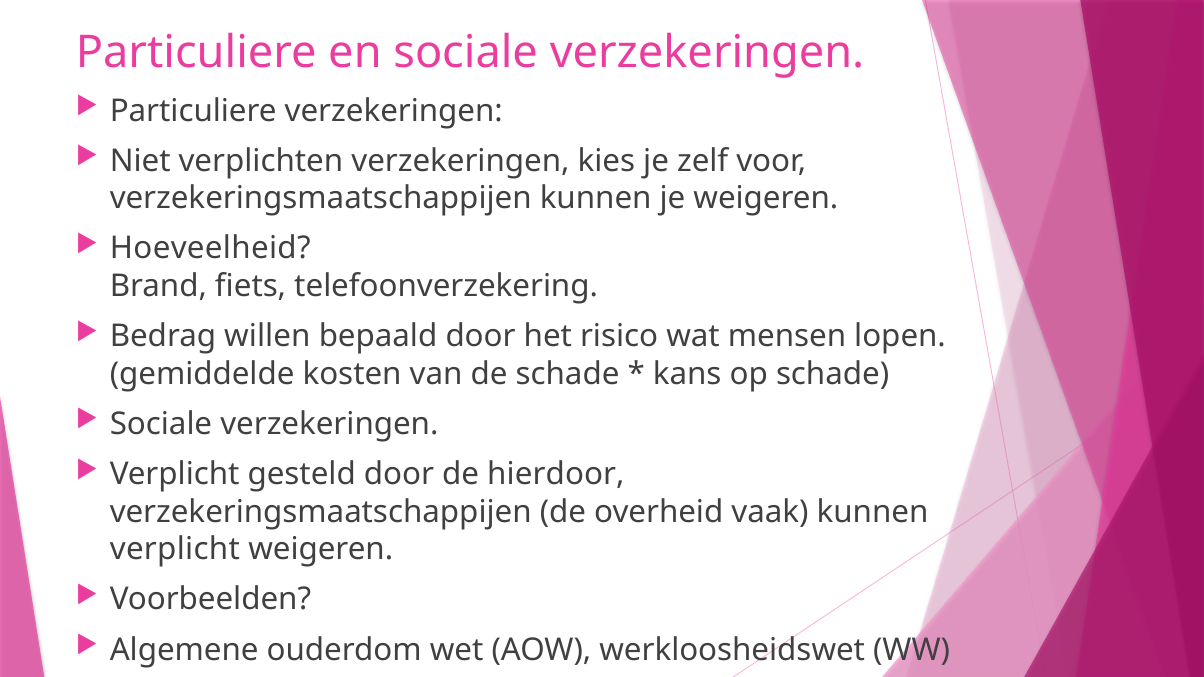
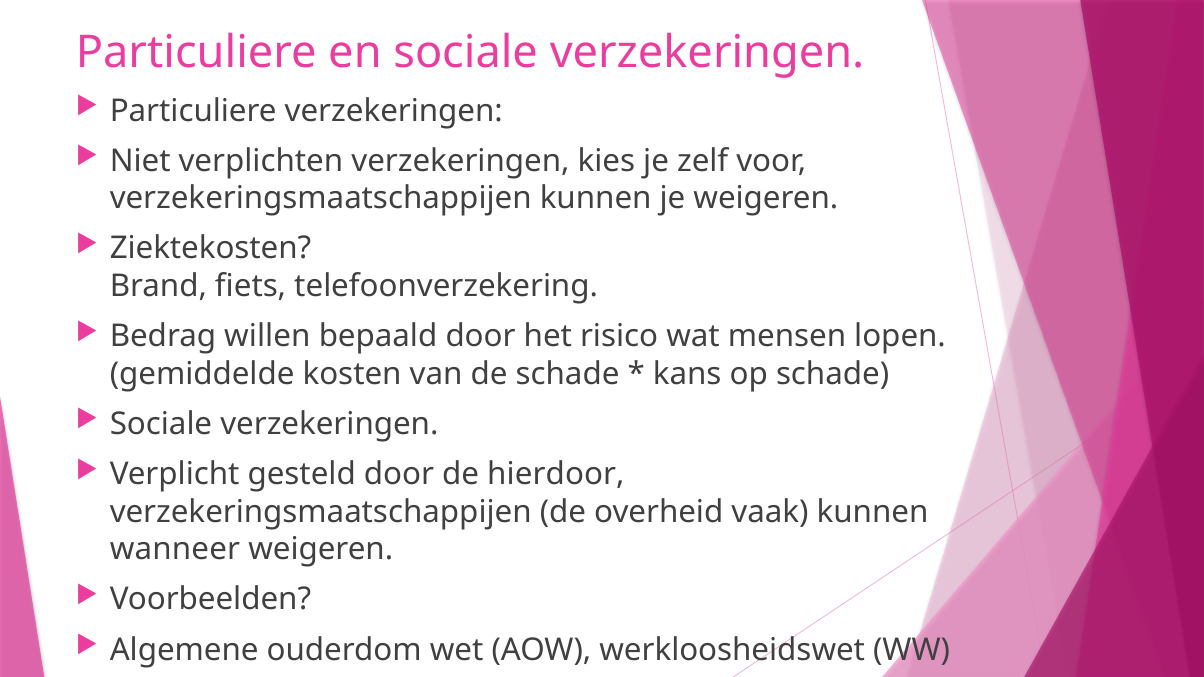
Hoeveelheid: Hoeveelheid -> Ziektekosten (210, 249)
verplicht: verplicht -> wanneer (175, 550)
